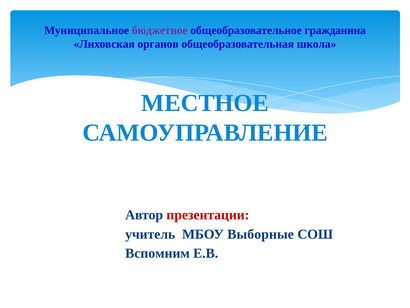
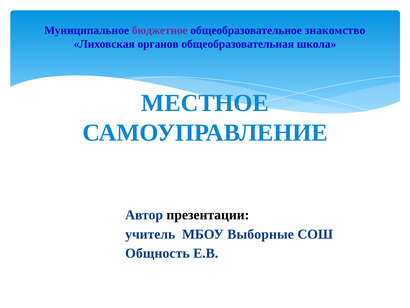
гражданина: гражданина -> знакомство (335, 30)
презентации colour: red -> black (208, 215)
Вспомним: Вспомним -> Общность (157, 253)
